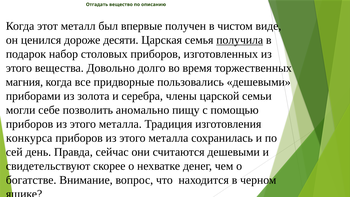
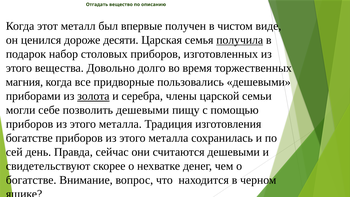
золота underline: none -> present (93, 96)
позволить аномально: аномально -> дешевыми (143, 110)
конкурса: конкурса -> богатстве (29, 138)
